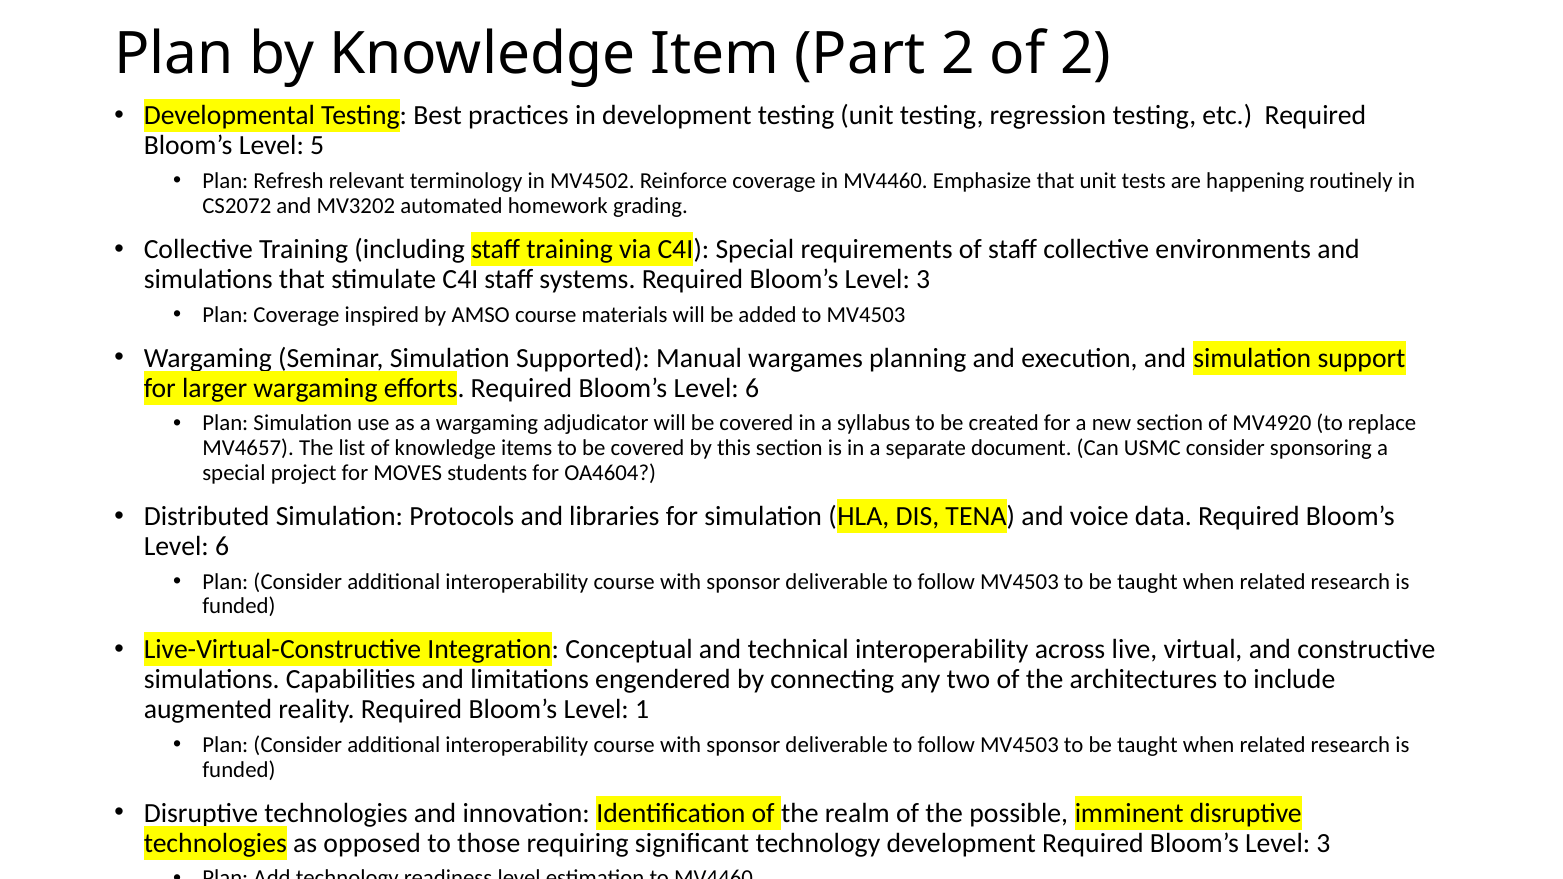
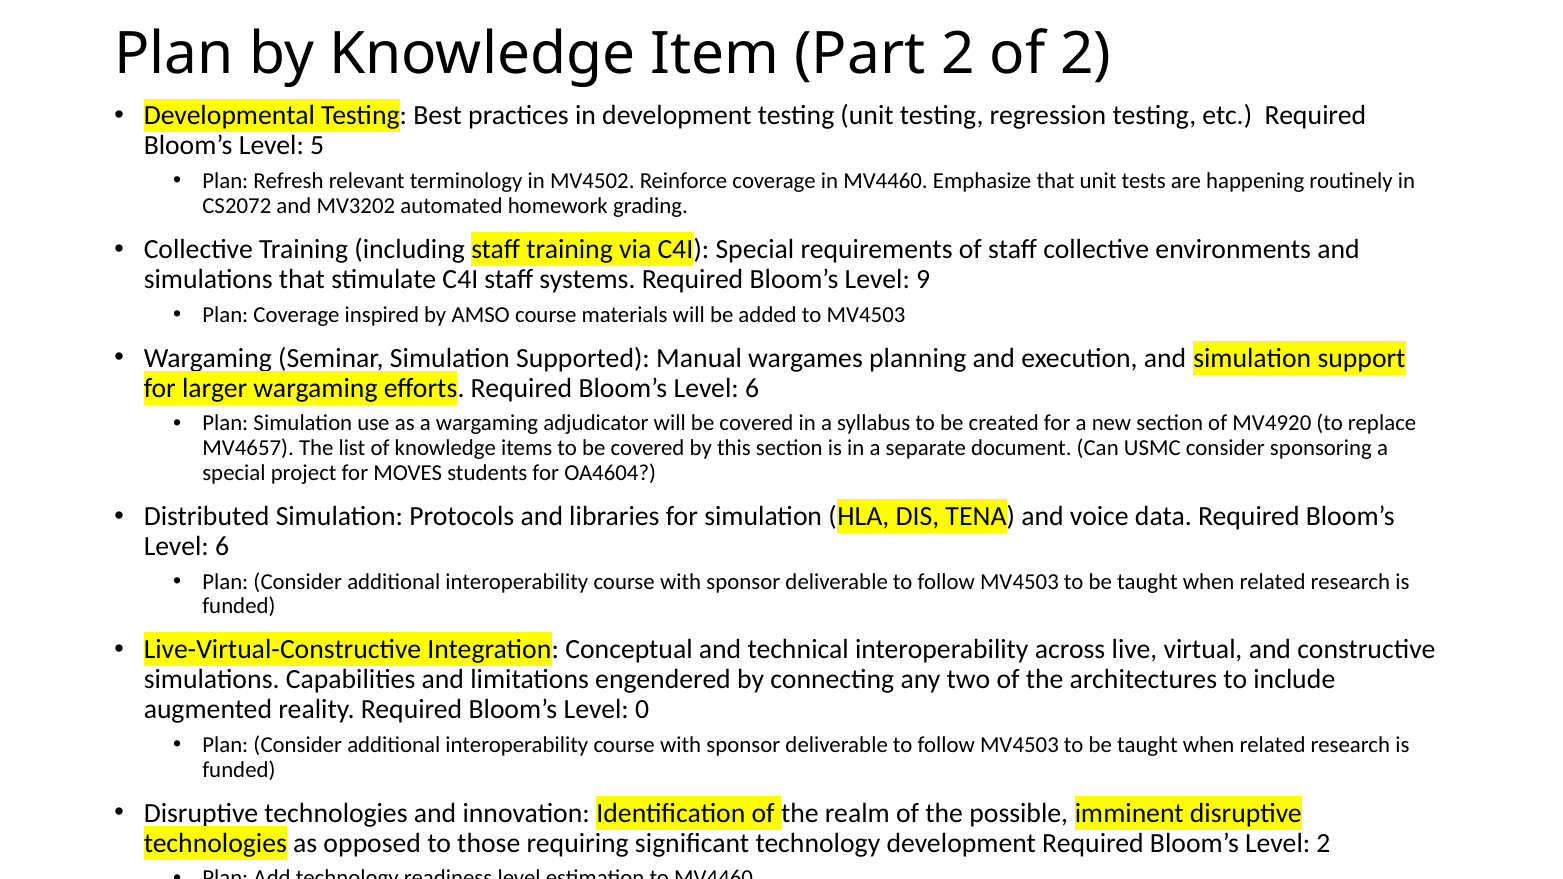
3: 3 -> 9 (923, 279)
1: 1 -> 0 (642, 710)
3: 3 -> 2 (1323, 843)
